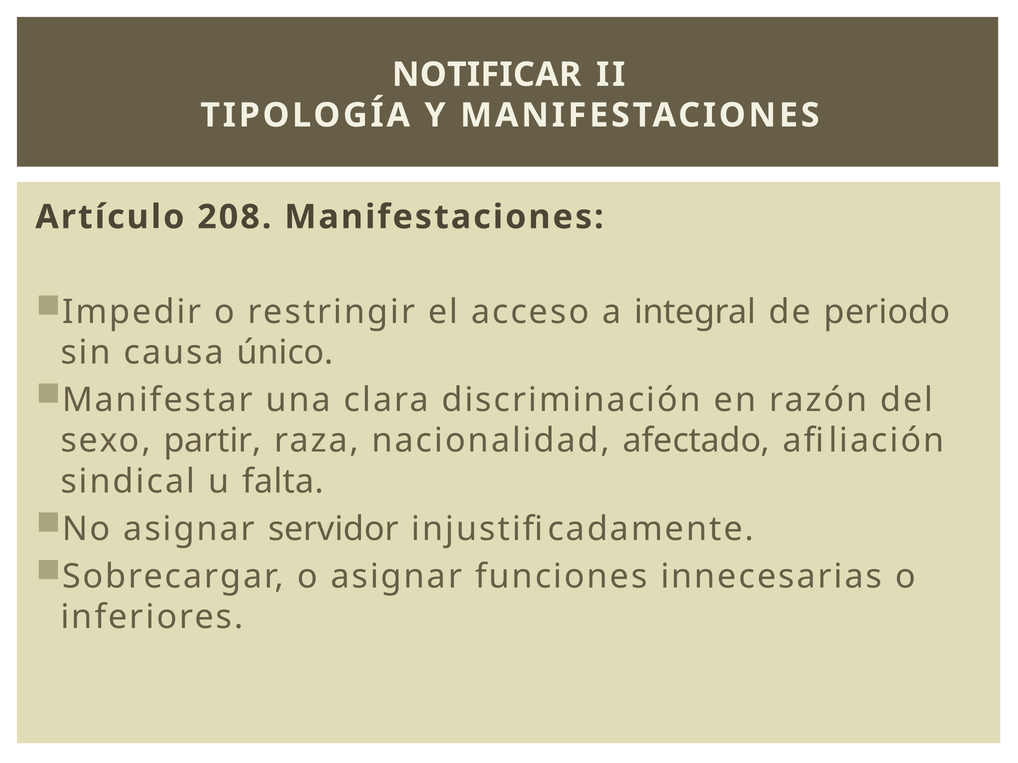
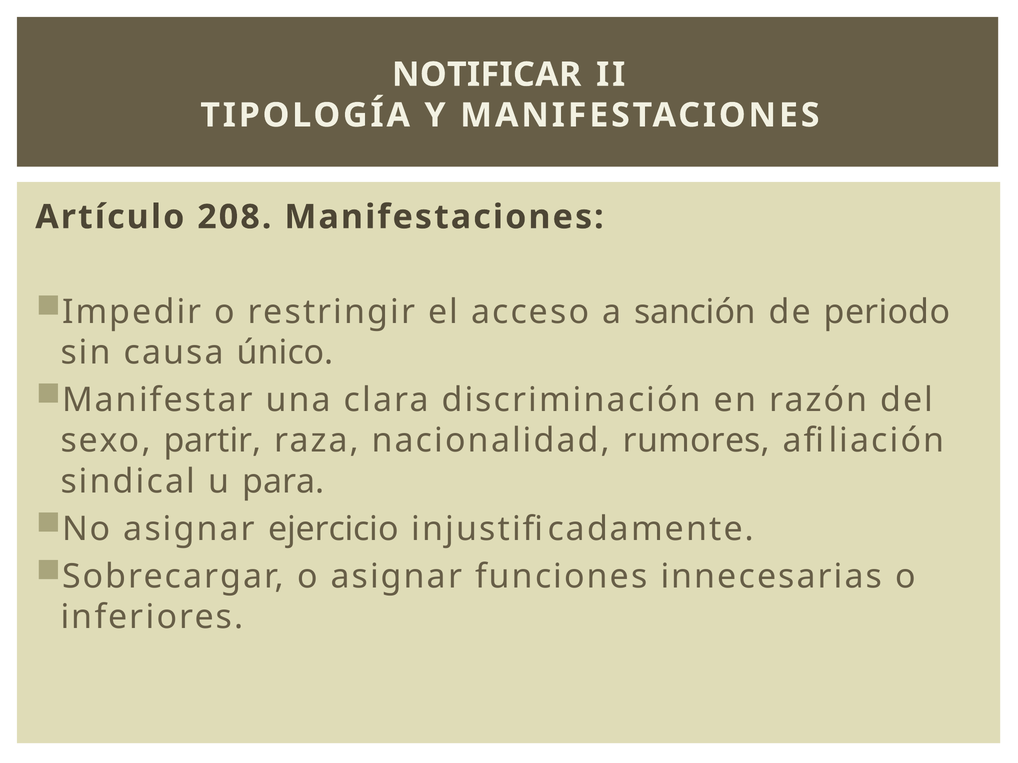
integral: integral -> sanción (695, 312)
afectado: afectado -> rumores (696, 441)
falta: falta -> para (283, 482)
servidor: servidor -> ejercicio (333, 529)
